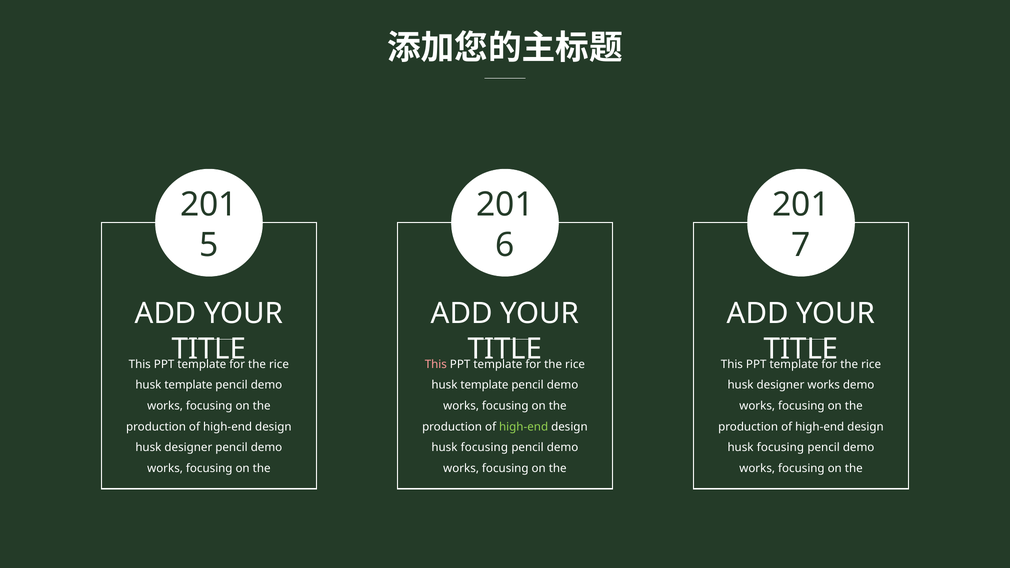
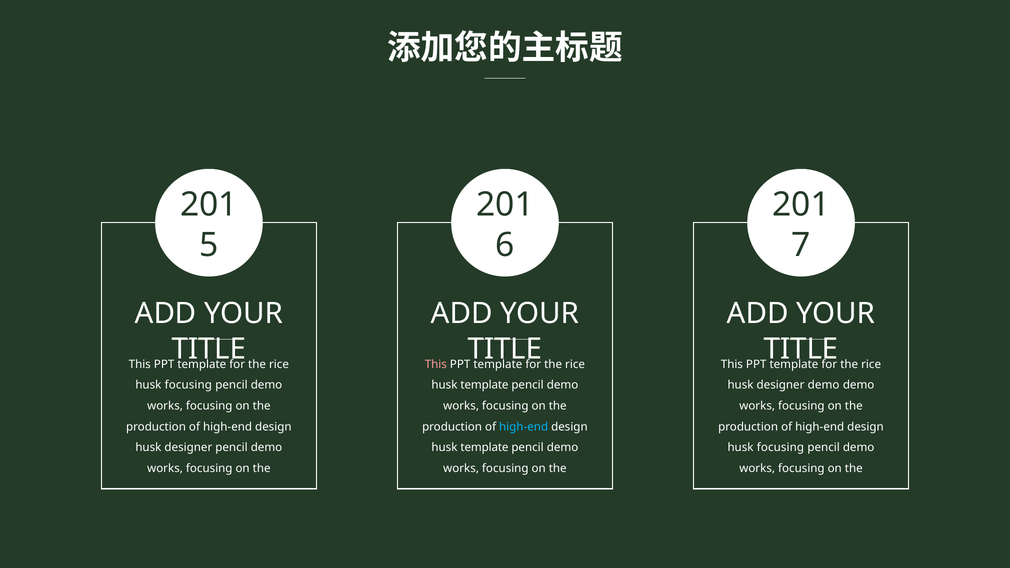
template: template -> focusing (188, 385)
designer works: works -> demo (824, 385)
high-end colour: light green -> light blue (524, 427)
focusing: focusing -> template (484, 448)
